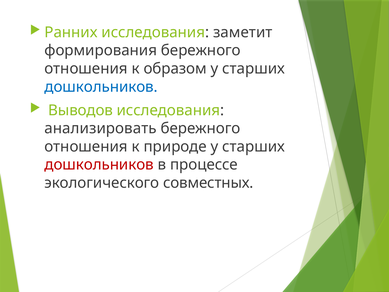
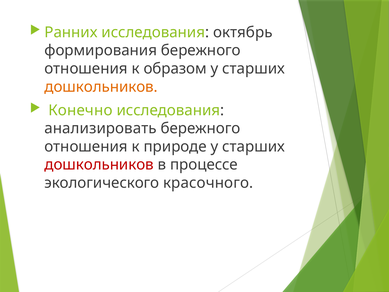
заметит: заметит -> октябрь (243, 32)
дошкольников colour: blue -> orange (101, 87)
Выводов: Выводов -> Конечно (80, 110)
совместных: совместных -> красочного (208, 183)
